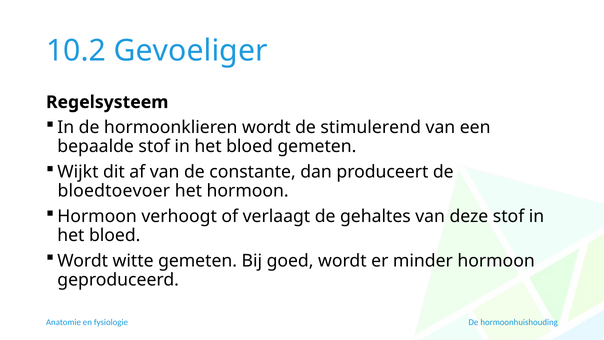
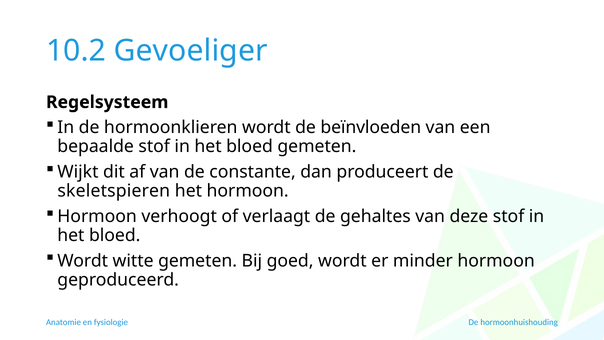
stimulerend: stimulerend -> beïnvloeden (371, 127)
bloedtoevoer: bloedtoevoer -> skeletspieren (114, 191)
